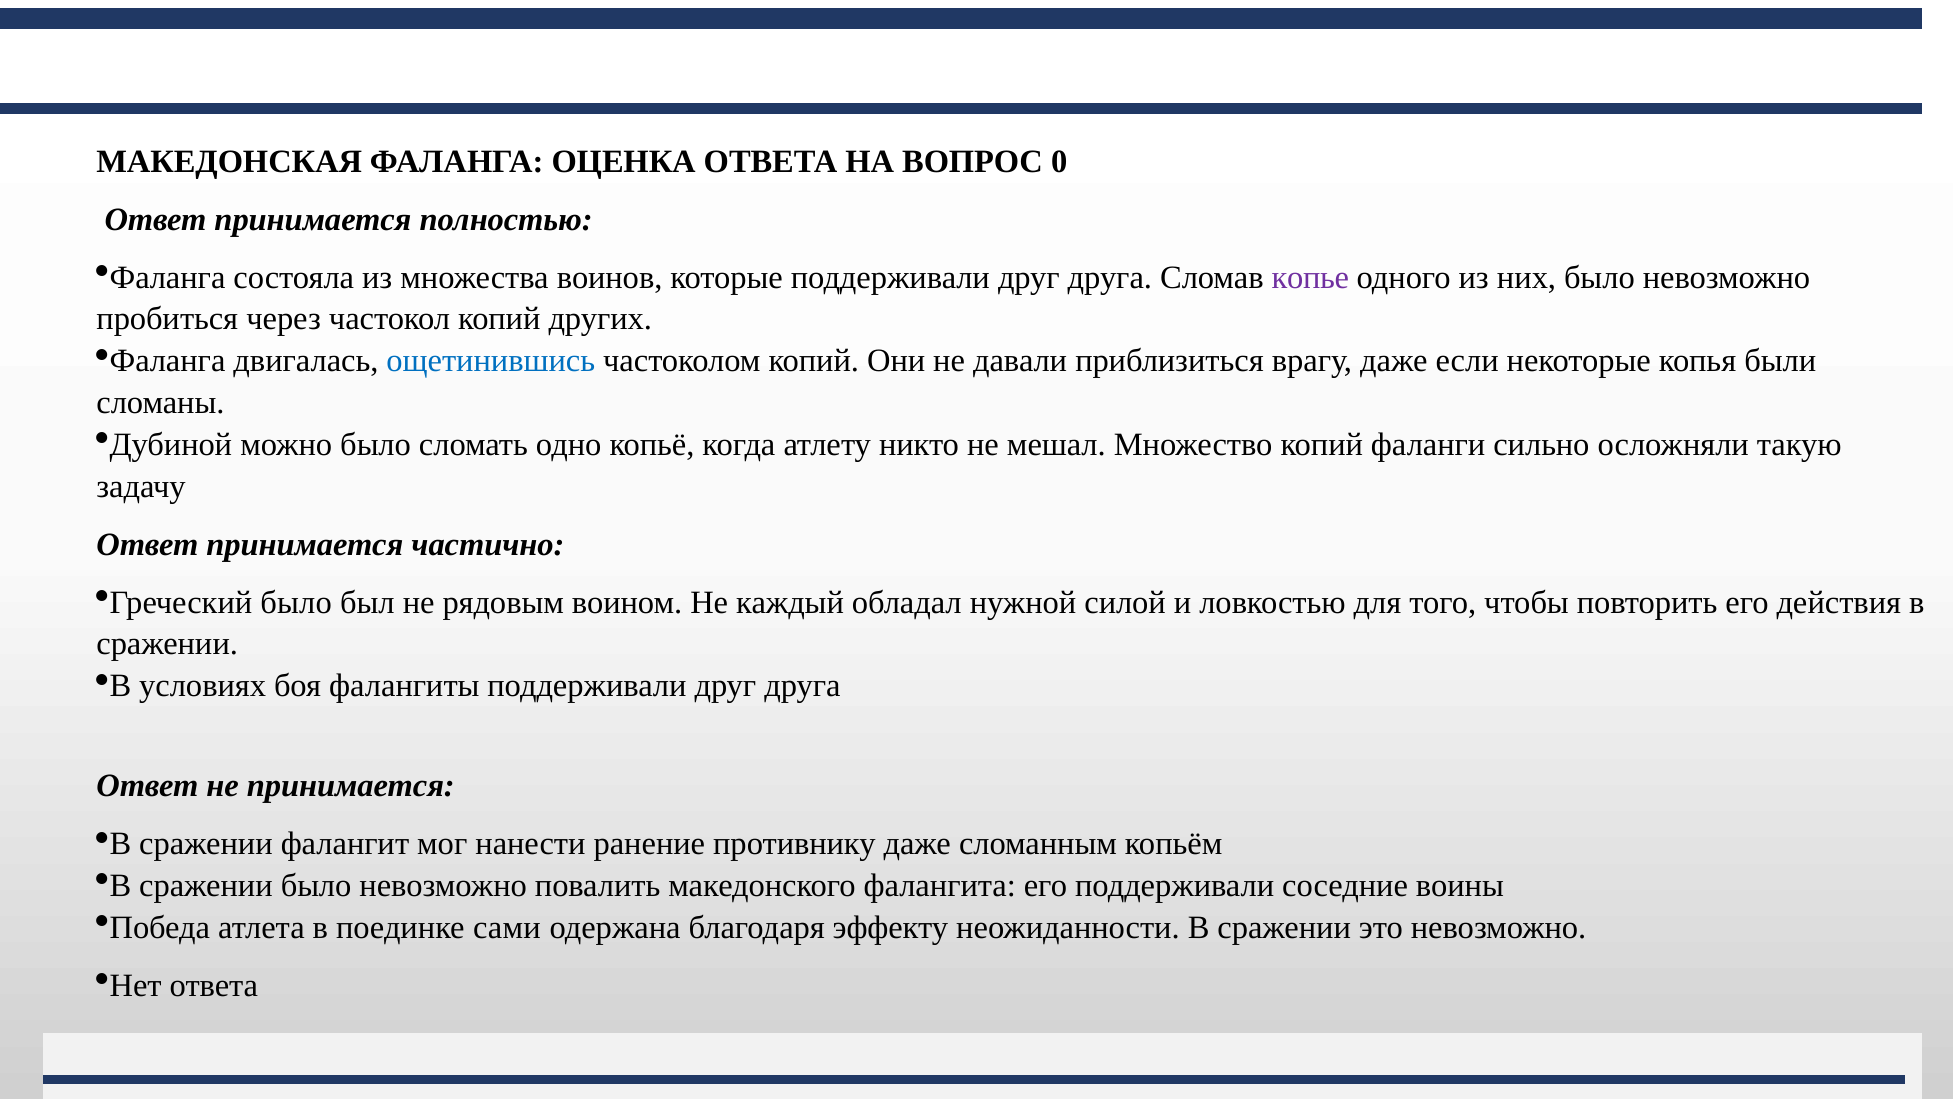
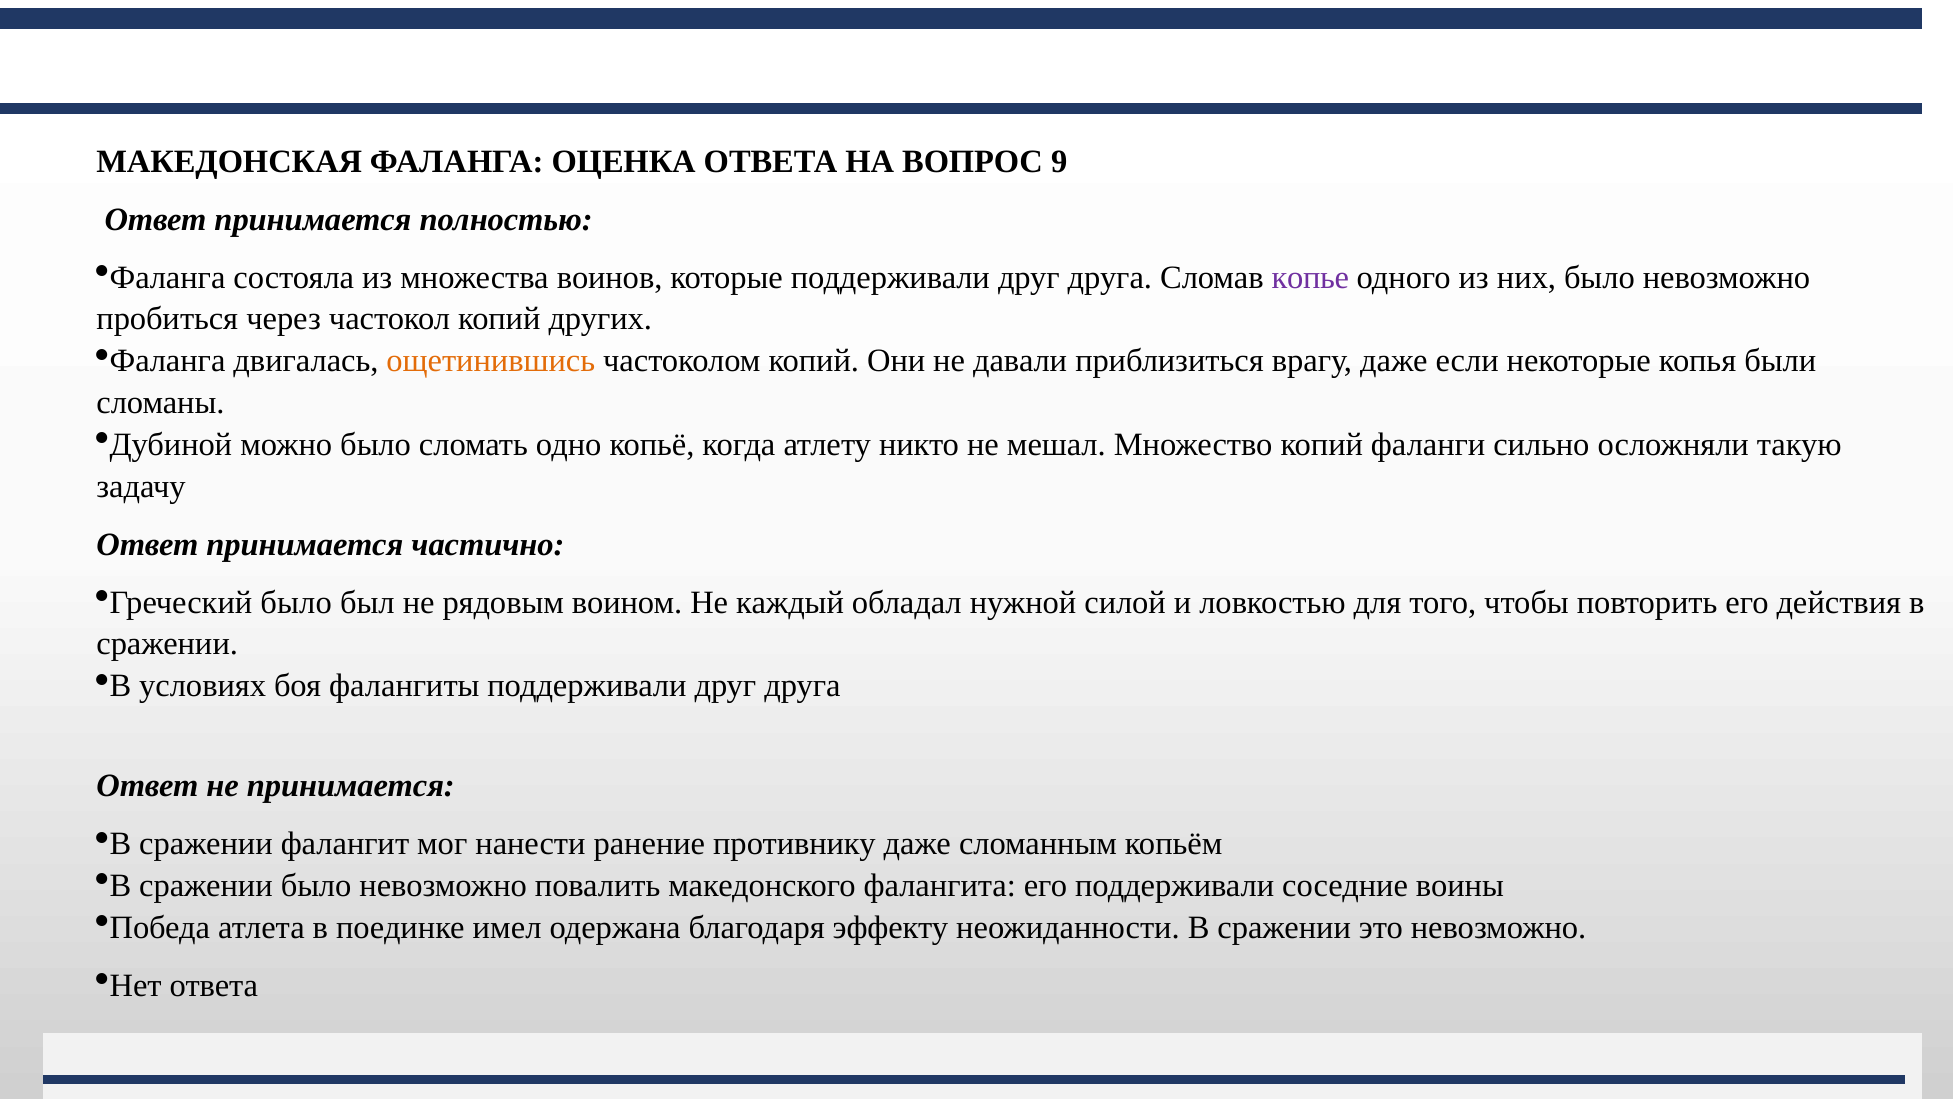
0: 0 -> 9 (1059, 161)
ощетинившись colour: blue -> orange (491, 361)
сами: сами -> имел (507, 927)
